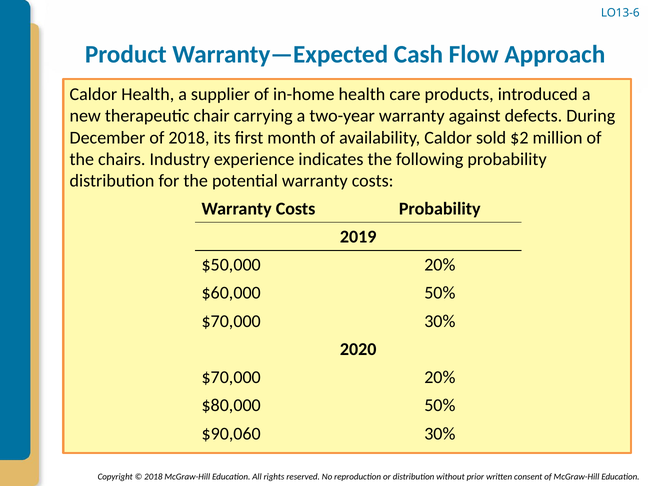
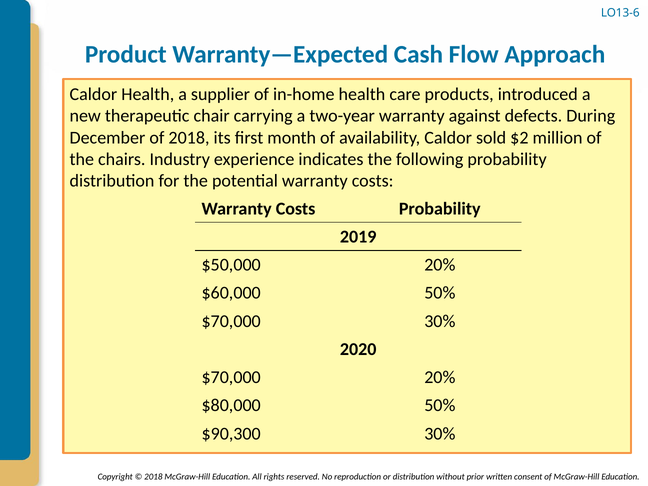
$90,060: $90,060 -> $90,300 (231, 434)
